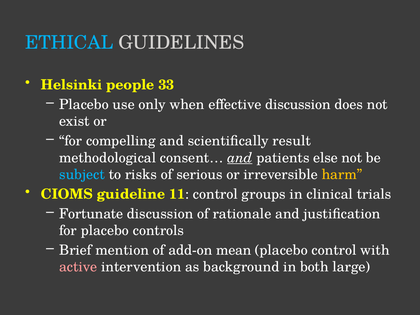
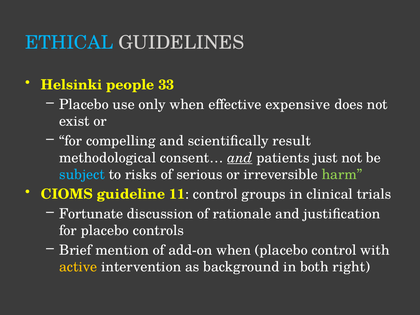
effective discussion: discussion -> expensive (298, 105)
else: else -> just (326, 158)
harm colour: yellow -> light green (342, 175)
add-on mean: mean -> when (234, 250)
active colour: pink -> yellow (78, 267)
large: large -> right (351, 267)
